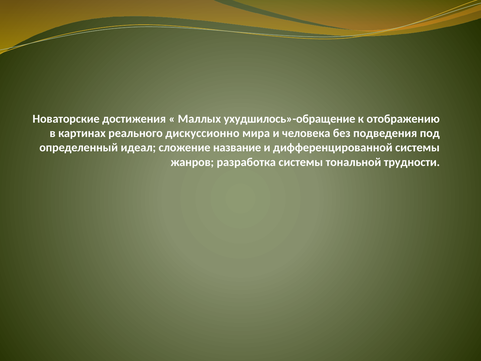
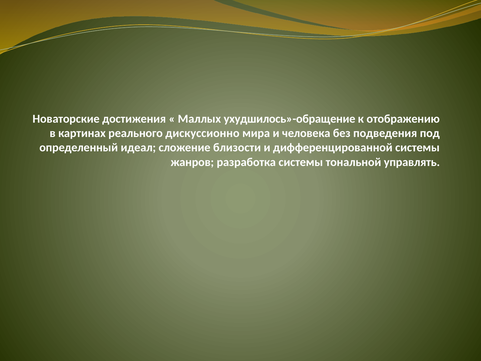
название: название -> близости (237, 148)
трудности: трудности -> управлять (412, 162)
